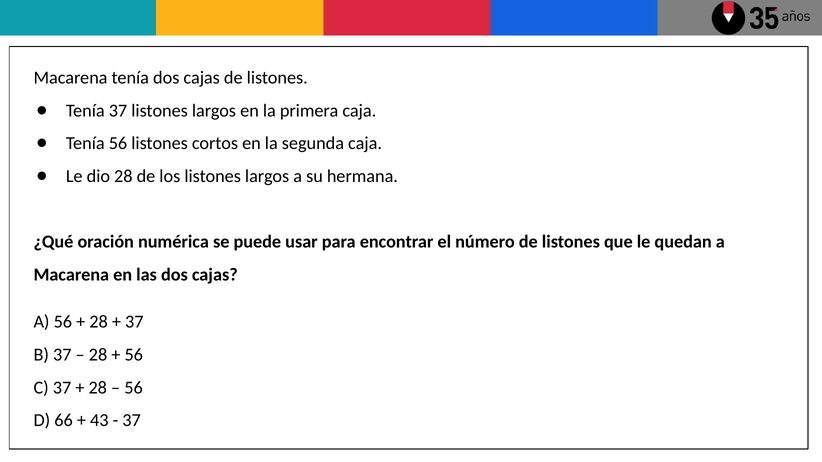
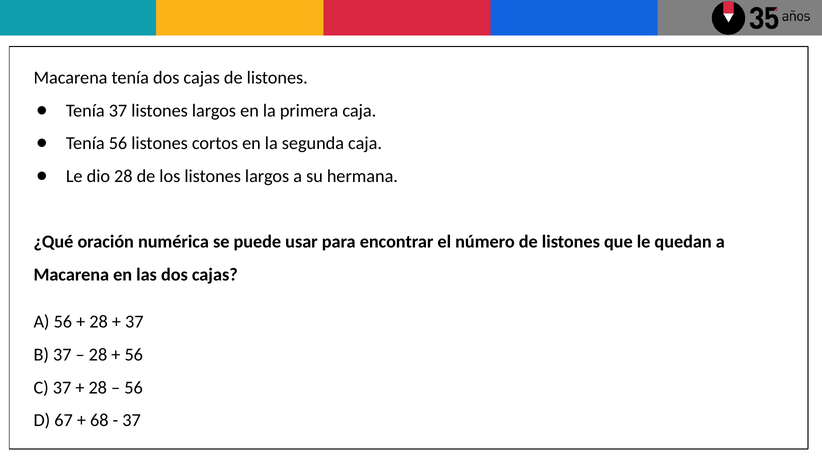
66: 66 -> 67 (64, 421)
43: 43 -> 68 (99, 421)
